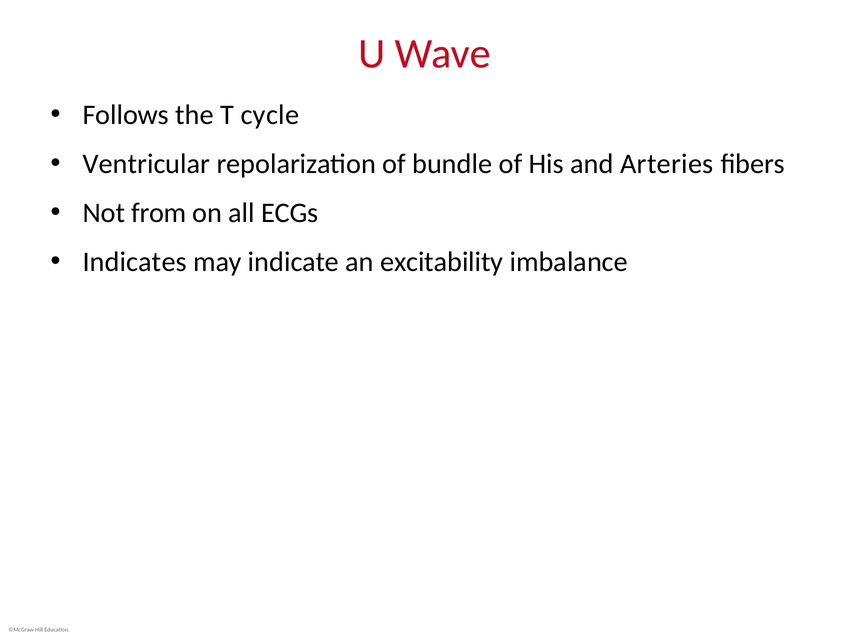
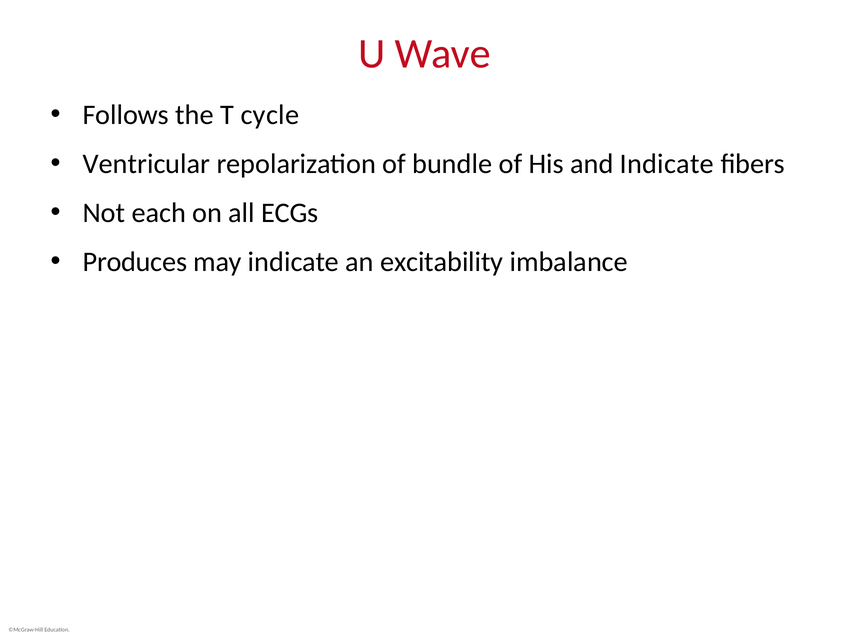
and Arteries: Arteries -> Indicate (667, 164)
from: from -> each (159, 213)
Indicates: Indicates -> Produces (135, 262)
